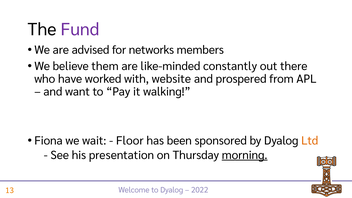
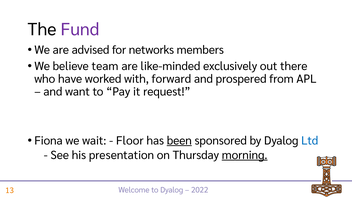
them: them -> team (105, 66)
constantly: constantly -> exclusively (230, 66)
website: website -> forward (171, 79)
walking: walking -> request (167, 92)
been underline: none -> present (179, 141)
Ltd colour: orange -> blue (310, 141)
